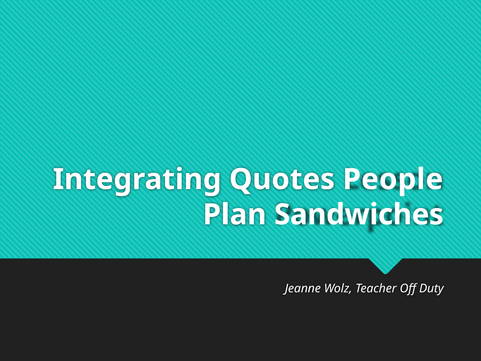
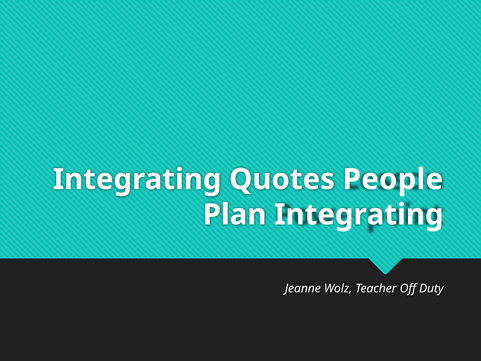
Plan Sandwiches: Sandwiches -> Integrating (359, 215)
